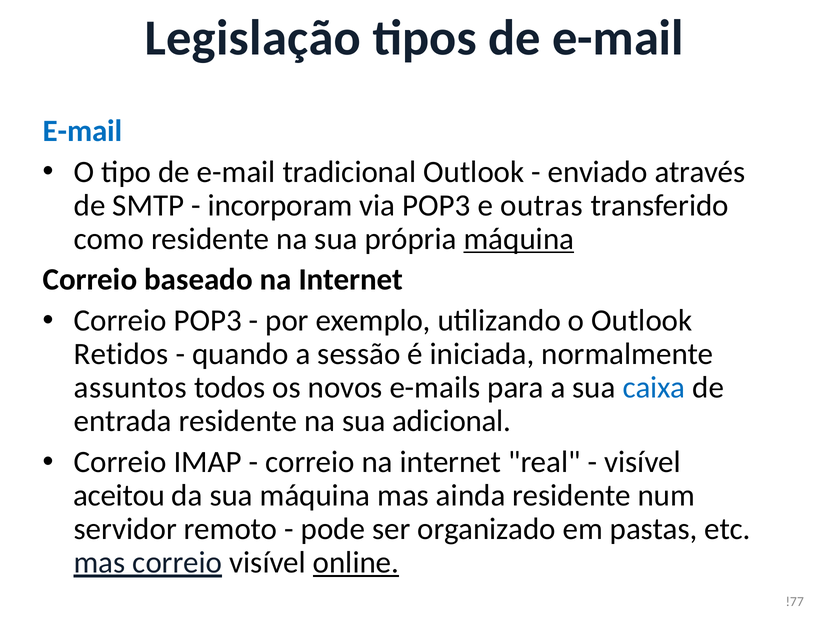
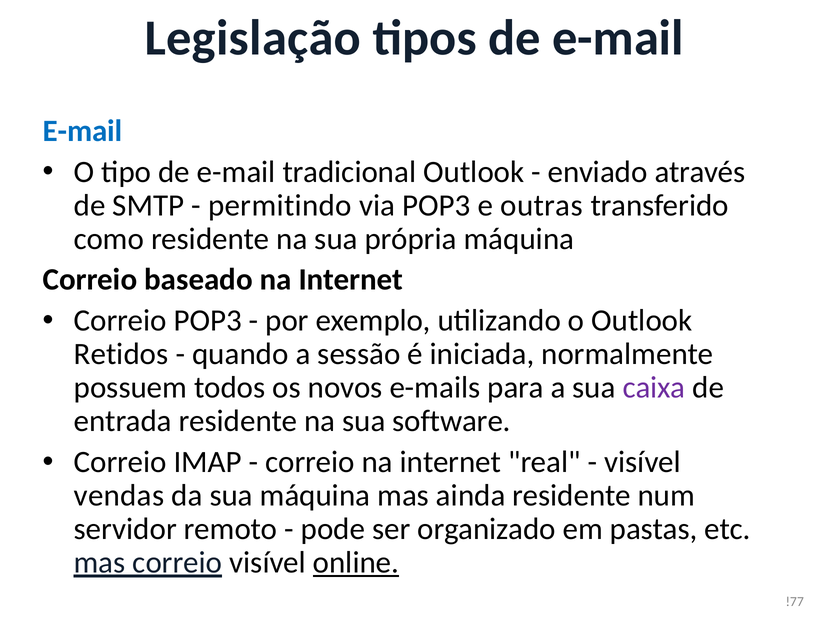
incorporam: incorporam -> permitindo (280, 205)
máquina underline: present -> none (519, 239)
assuntos: assuntos -> possuem (130, 388)
caixa colour: blue -> purple (654, 388)
adicional: adicional -> software (452, 421)
aceitou: aceitou -> vendas (119, 496)
